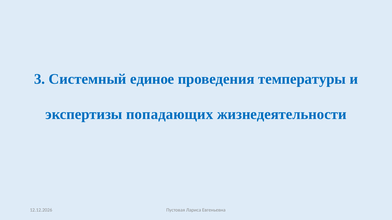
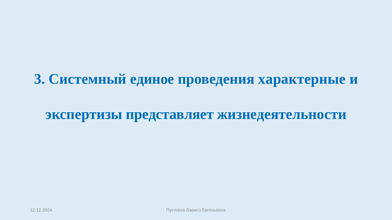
температуры: температуры -> характерные (302, 79)
попадающих: попадающих -> представляет (170, 115)
